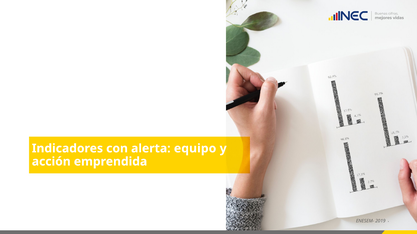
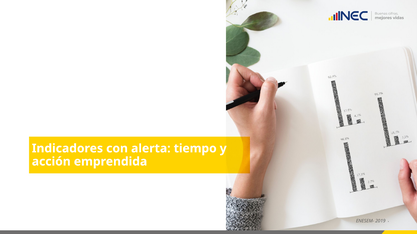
equipo: equipo -> tiempo (195, 149)
